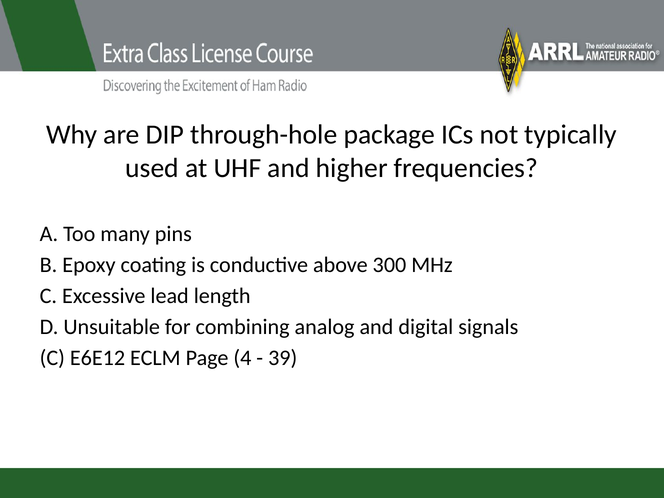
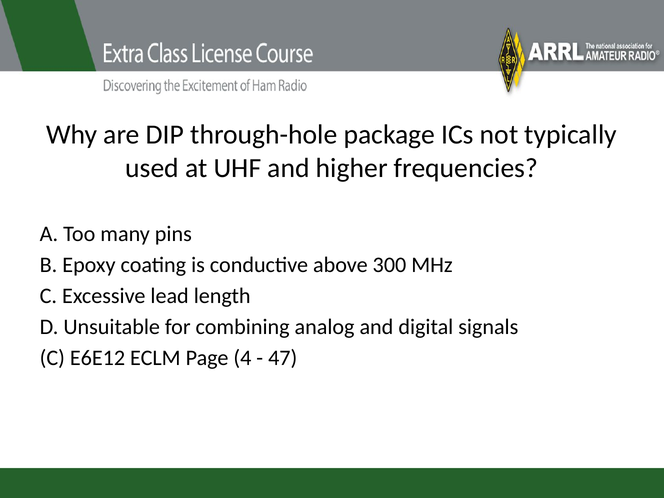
39: 39 -> 47 (283, 358)
